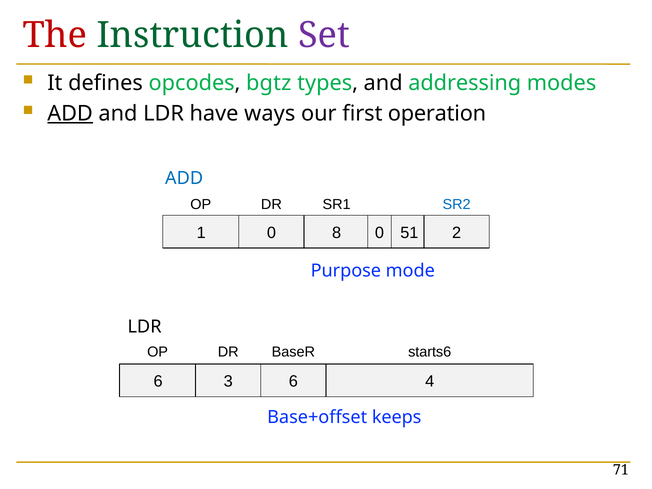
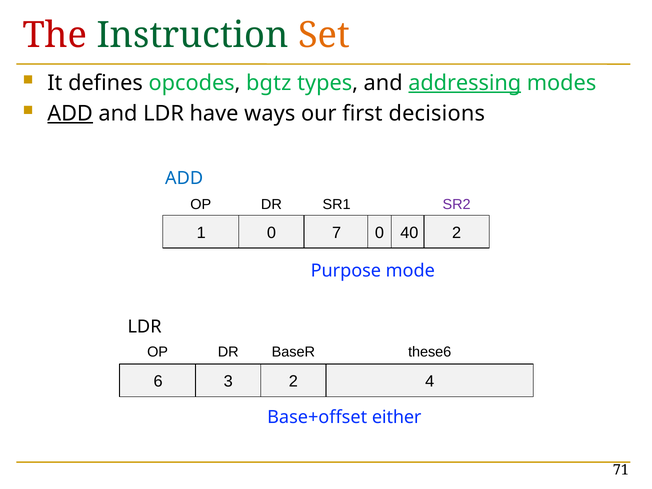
Set colour: purple -> orange (324, 35)
addressing underline: none -> present (465, 83)
operation: operation -> decisions (437, 113)
SR2 colour: blue -> purple (457, 204)
8: 8 -> 7 (337, 233)
51: 51 -> 40 (409, 233)
starts6: starts6 -> these6 (430, 352)
3 6: 6 -> 2 (293, 381)
keeps: keeps -> either (397, 417)
